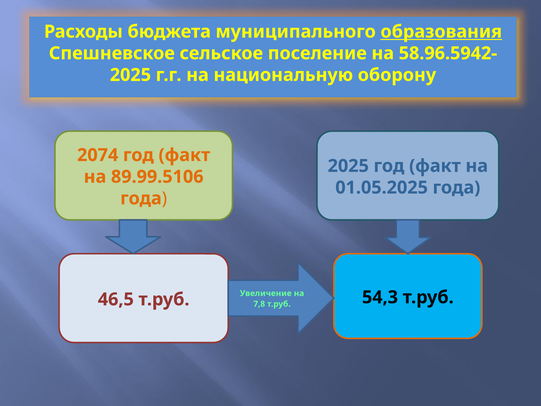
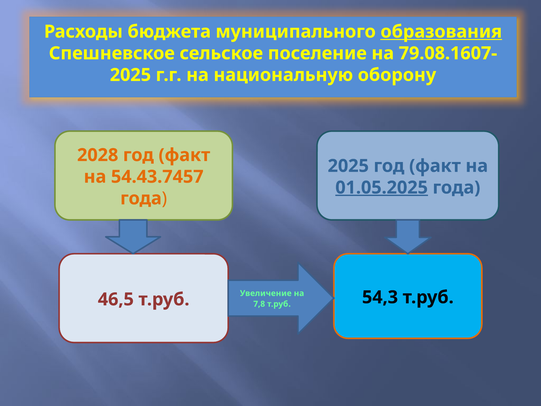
58.96.5942-: 58.96.5942- -> 79.08.1607- (448, 53)
2074: 2074 -> 2028 (98, 155)
89.99.5106: 89.99.5106 -> 54.43.7457 (157, 177)
01.05.2025 underline: none -> present (382, 187)
